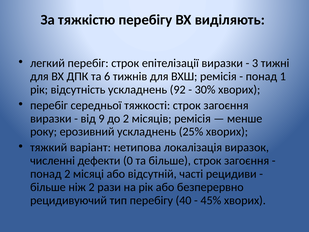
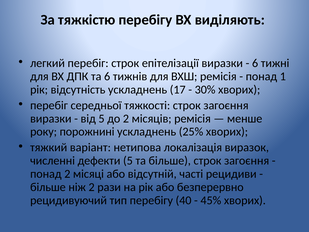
3: 3 -> 6 (255, 63)
92: 92 -> 17 (178, 90)
вiд 9: 9 -> 5 (102, 118)
ерозивний: ерозивний -> порожнинi (87, 132)
дефекти 0: 0 -> 5 (128, 161)
